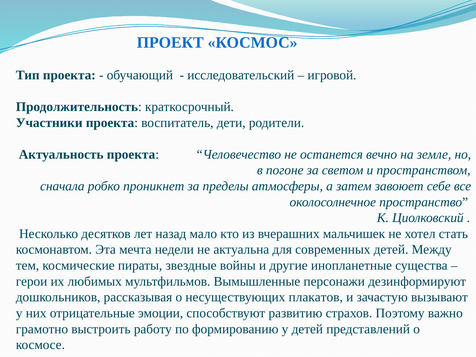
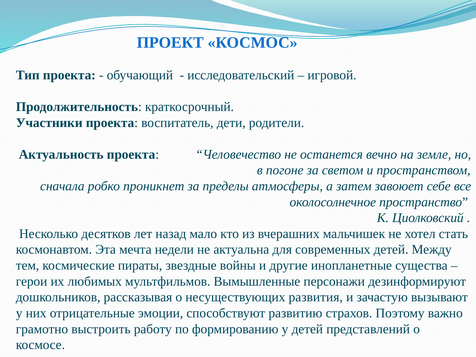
плакатов: плакатов -> развития (316, 297)
